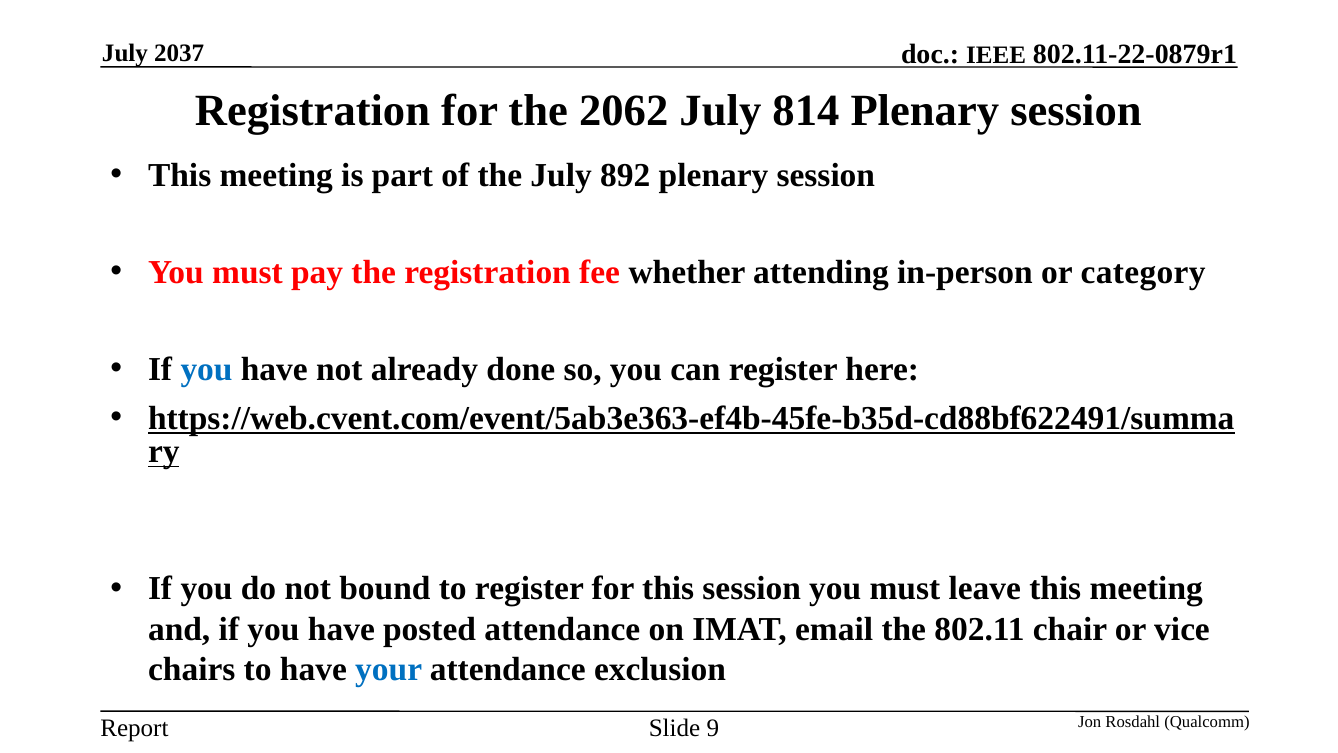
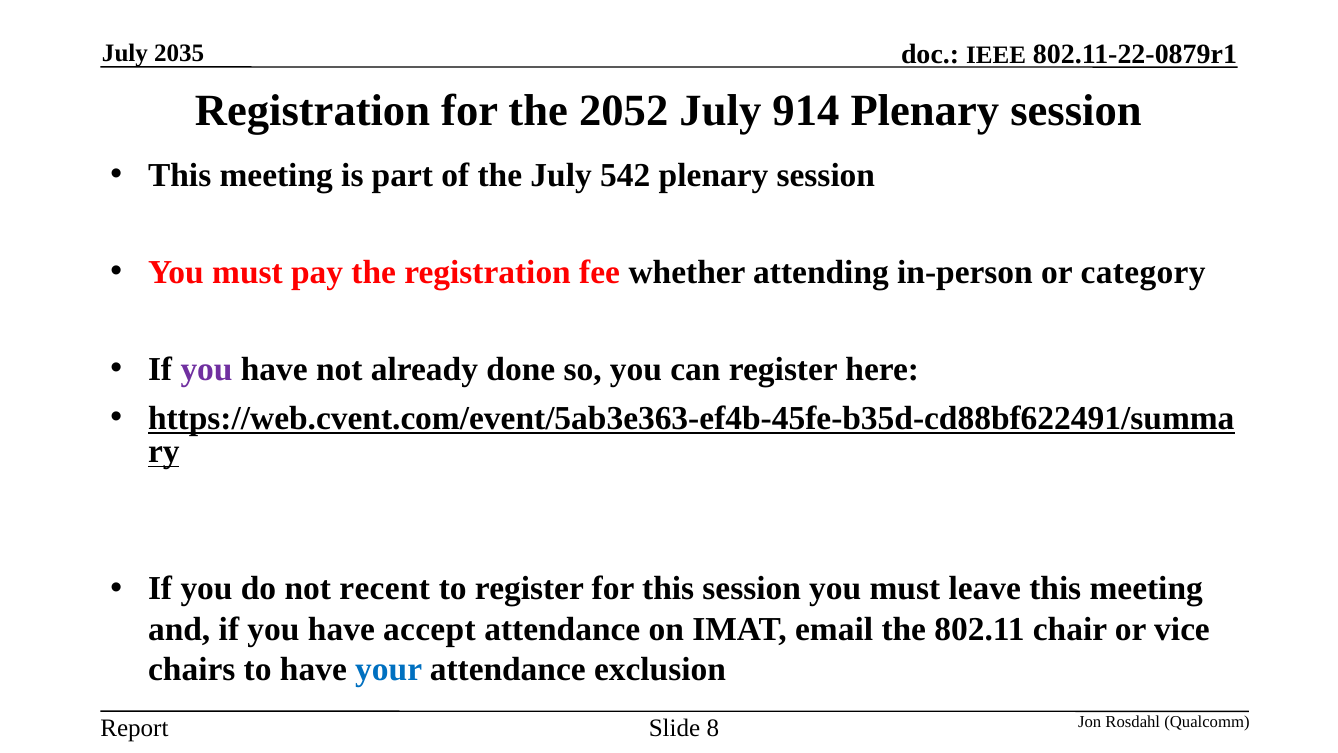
2037: 2037 -> 2035 (179, 53)
2062: 2062 -> 2052 (624, 110)
814: 814 -> 914 (806, 110)
892: 892 -> 542 (625, 175)
you colour: blue -> purple (207, 369)
bound: bound -> recent (385, 589)
posted: posted -> accept (429, 629)
9: 9 -> 8 (713, 727)
